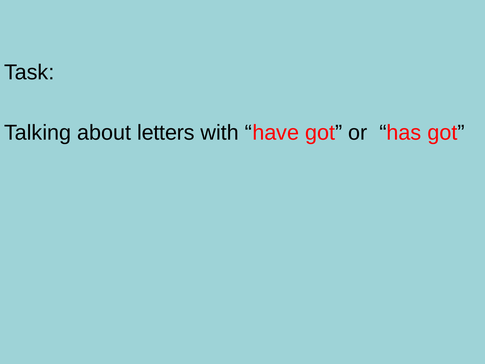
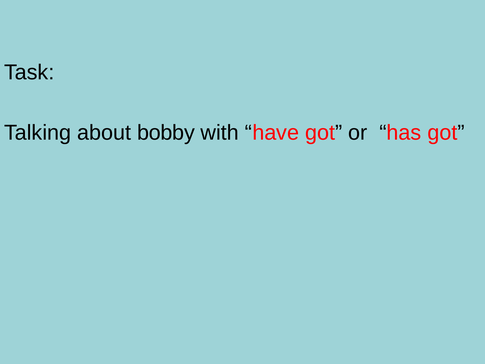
letters: letters -> bobby (166, 133)
